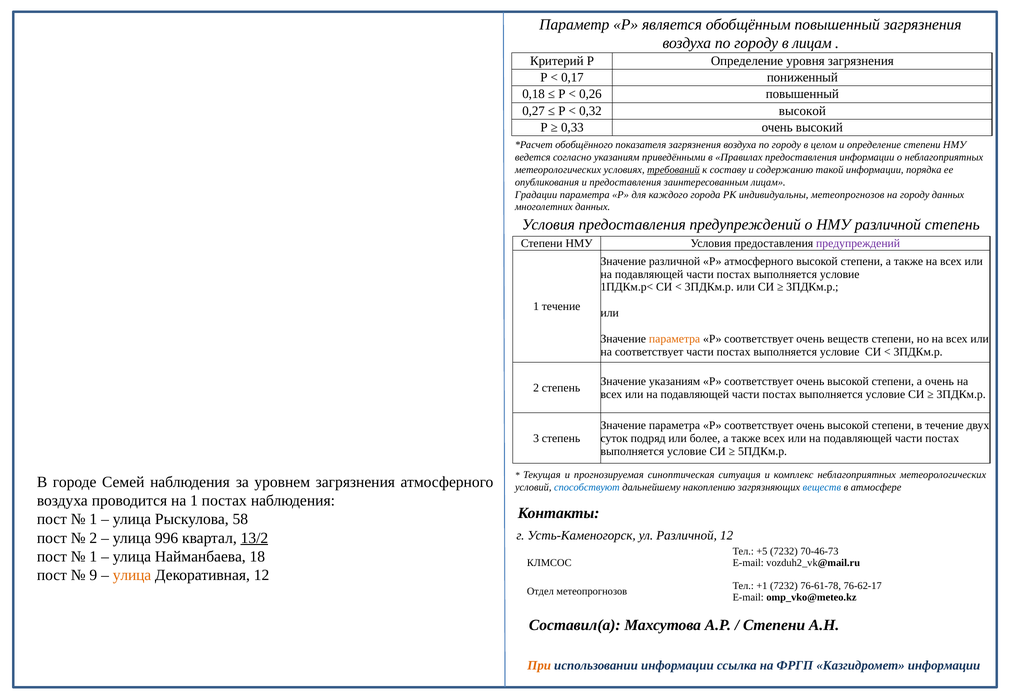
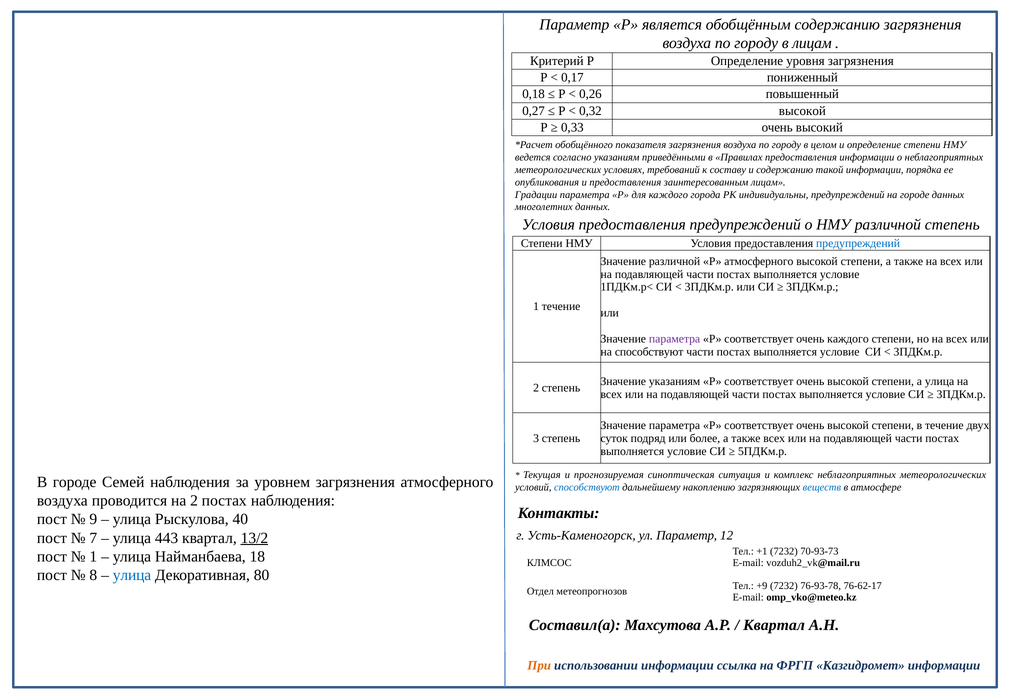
обобщённым повышенный: повышенный -> содержанию (837, 24)
требований underline: present -> none (673, 170)
индивидуальны метеопрогнозов: метеопрогнозов -> предупреждений (848, 195)
на городу: городу -> городе (915, 195)
предупреждений colour: purple -> blue (858, 243)
параметра colour: orange -> purple (675, 339)
очень веществ: веществ -> каждого (848, 339)
на соответствует: соответствует -> способствуют (649, 352)
а очень: очень -> улица (940, 381)
на 1: 1 -> 2 (194, 501)
1: 1 -> 9 (93, 519)
58: 58 -> 40 (240, 519)
ул Различной: Различной -> Параметр (687, 536)
2: 2 -> 7 (93, 538)
996: 996 -> 443 (167, 538)
+5: +5 -> +1 (762, 552)
70-46-73: 70-46-73 -> 70-93-73 (819, 552)
9: 9 -> 8 (93, 575)
улица colour: orange -> blue (132, 575)
Декоративная 12: 12 -> 80 (262, 575)
+1: +1 -> +9 (762, 586)
76-61-78: 76-61-78 -> 76-93-78 (821, 586)
Степени: Степени -> Квартал (774, 625)
